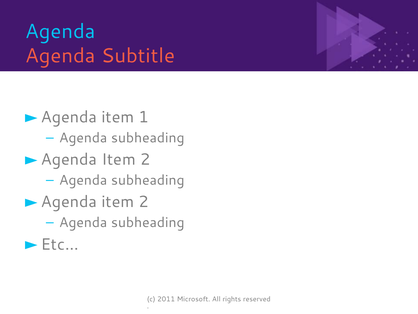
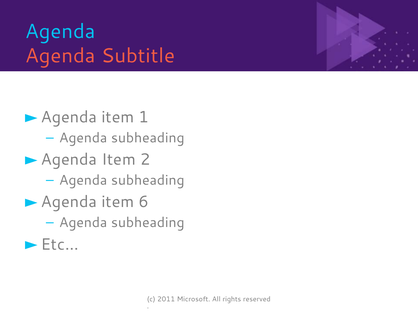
2: 2 -> 6 (144, 202)
